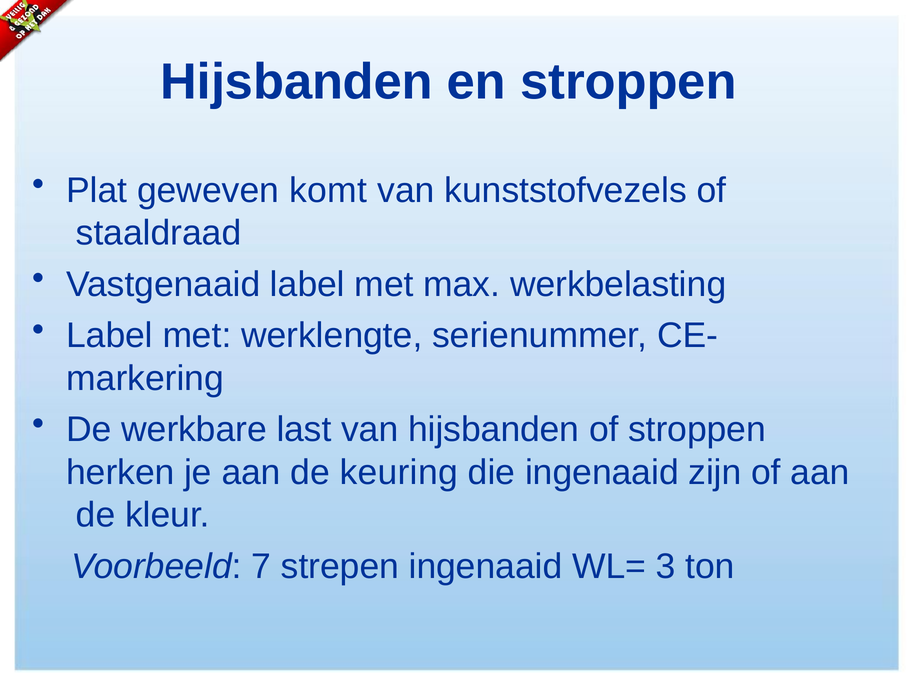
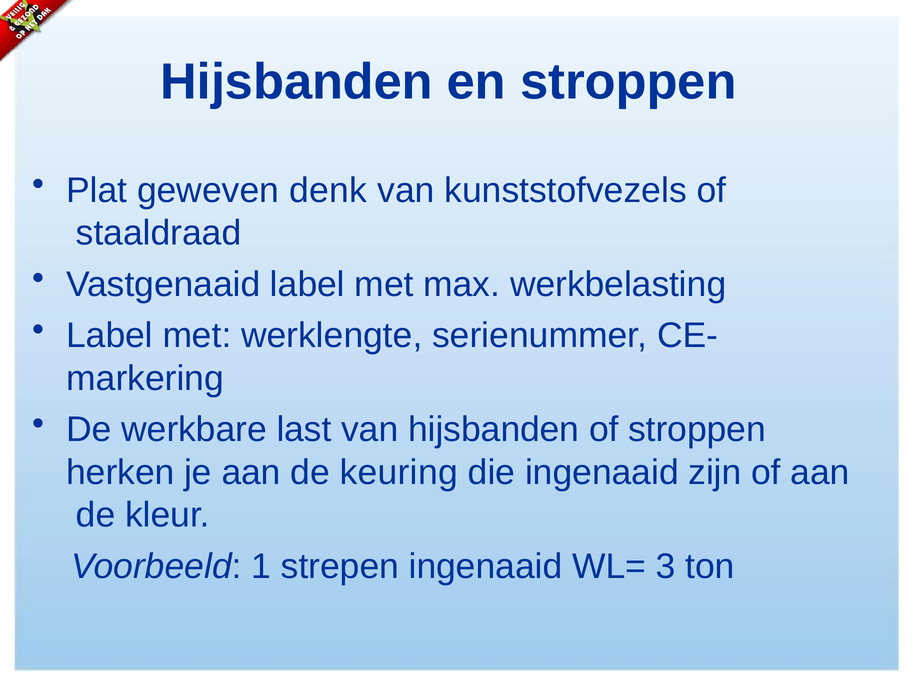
komt: komt -> denk (328, 190)
7: 7 -> 1 (261, 566)
